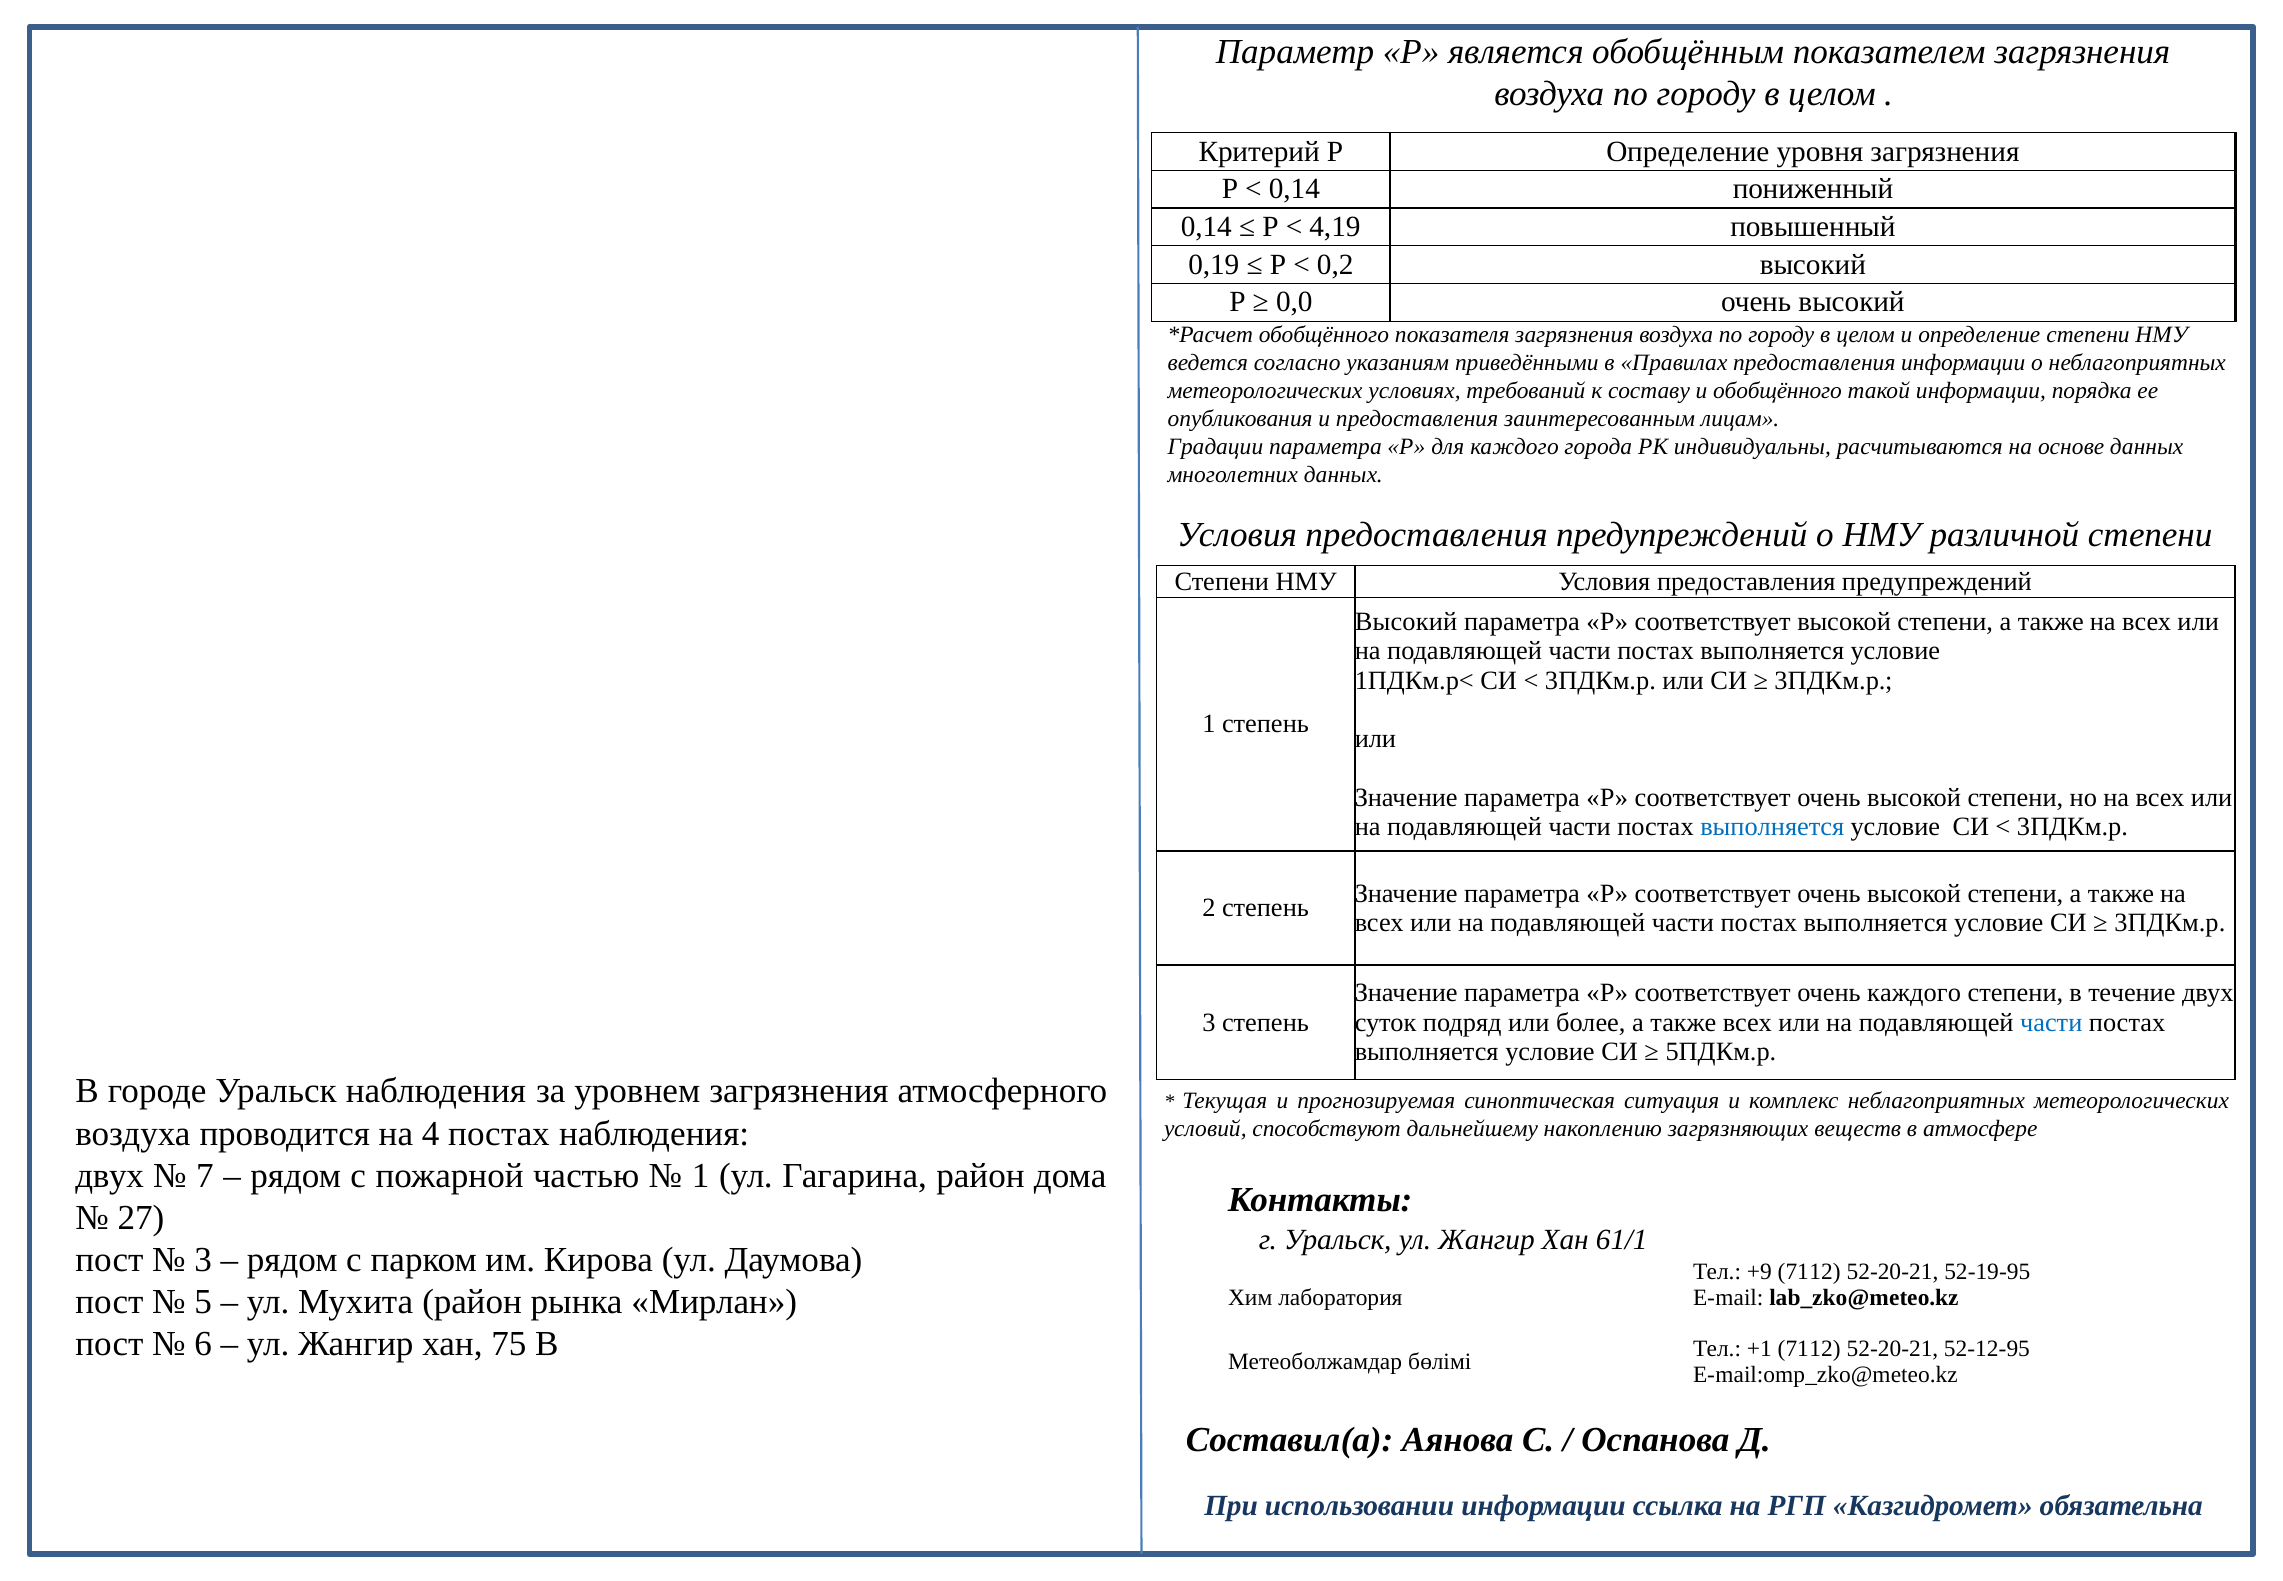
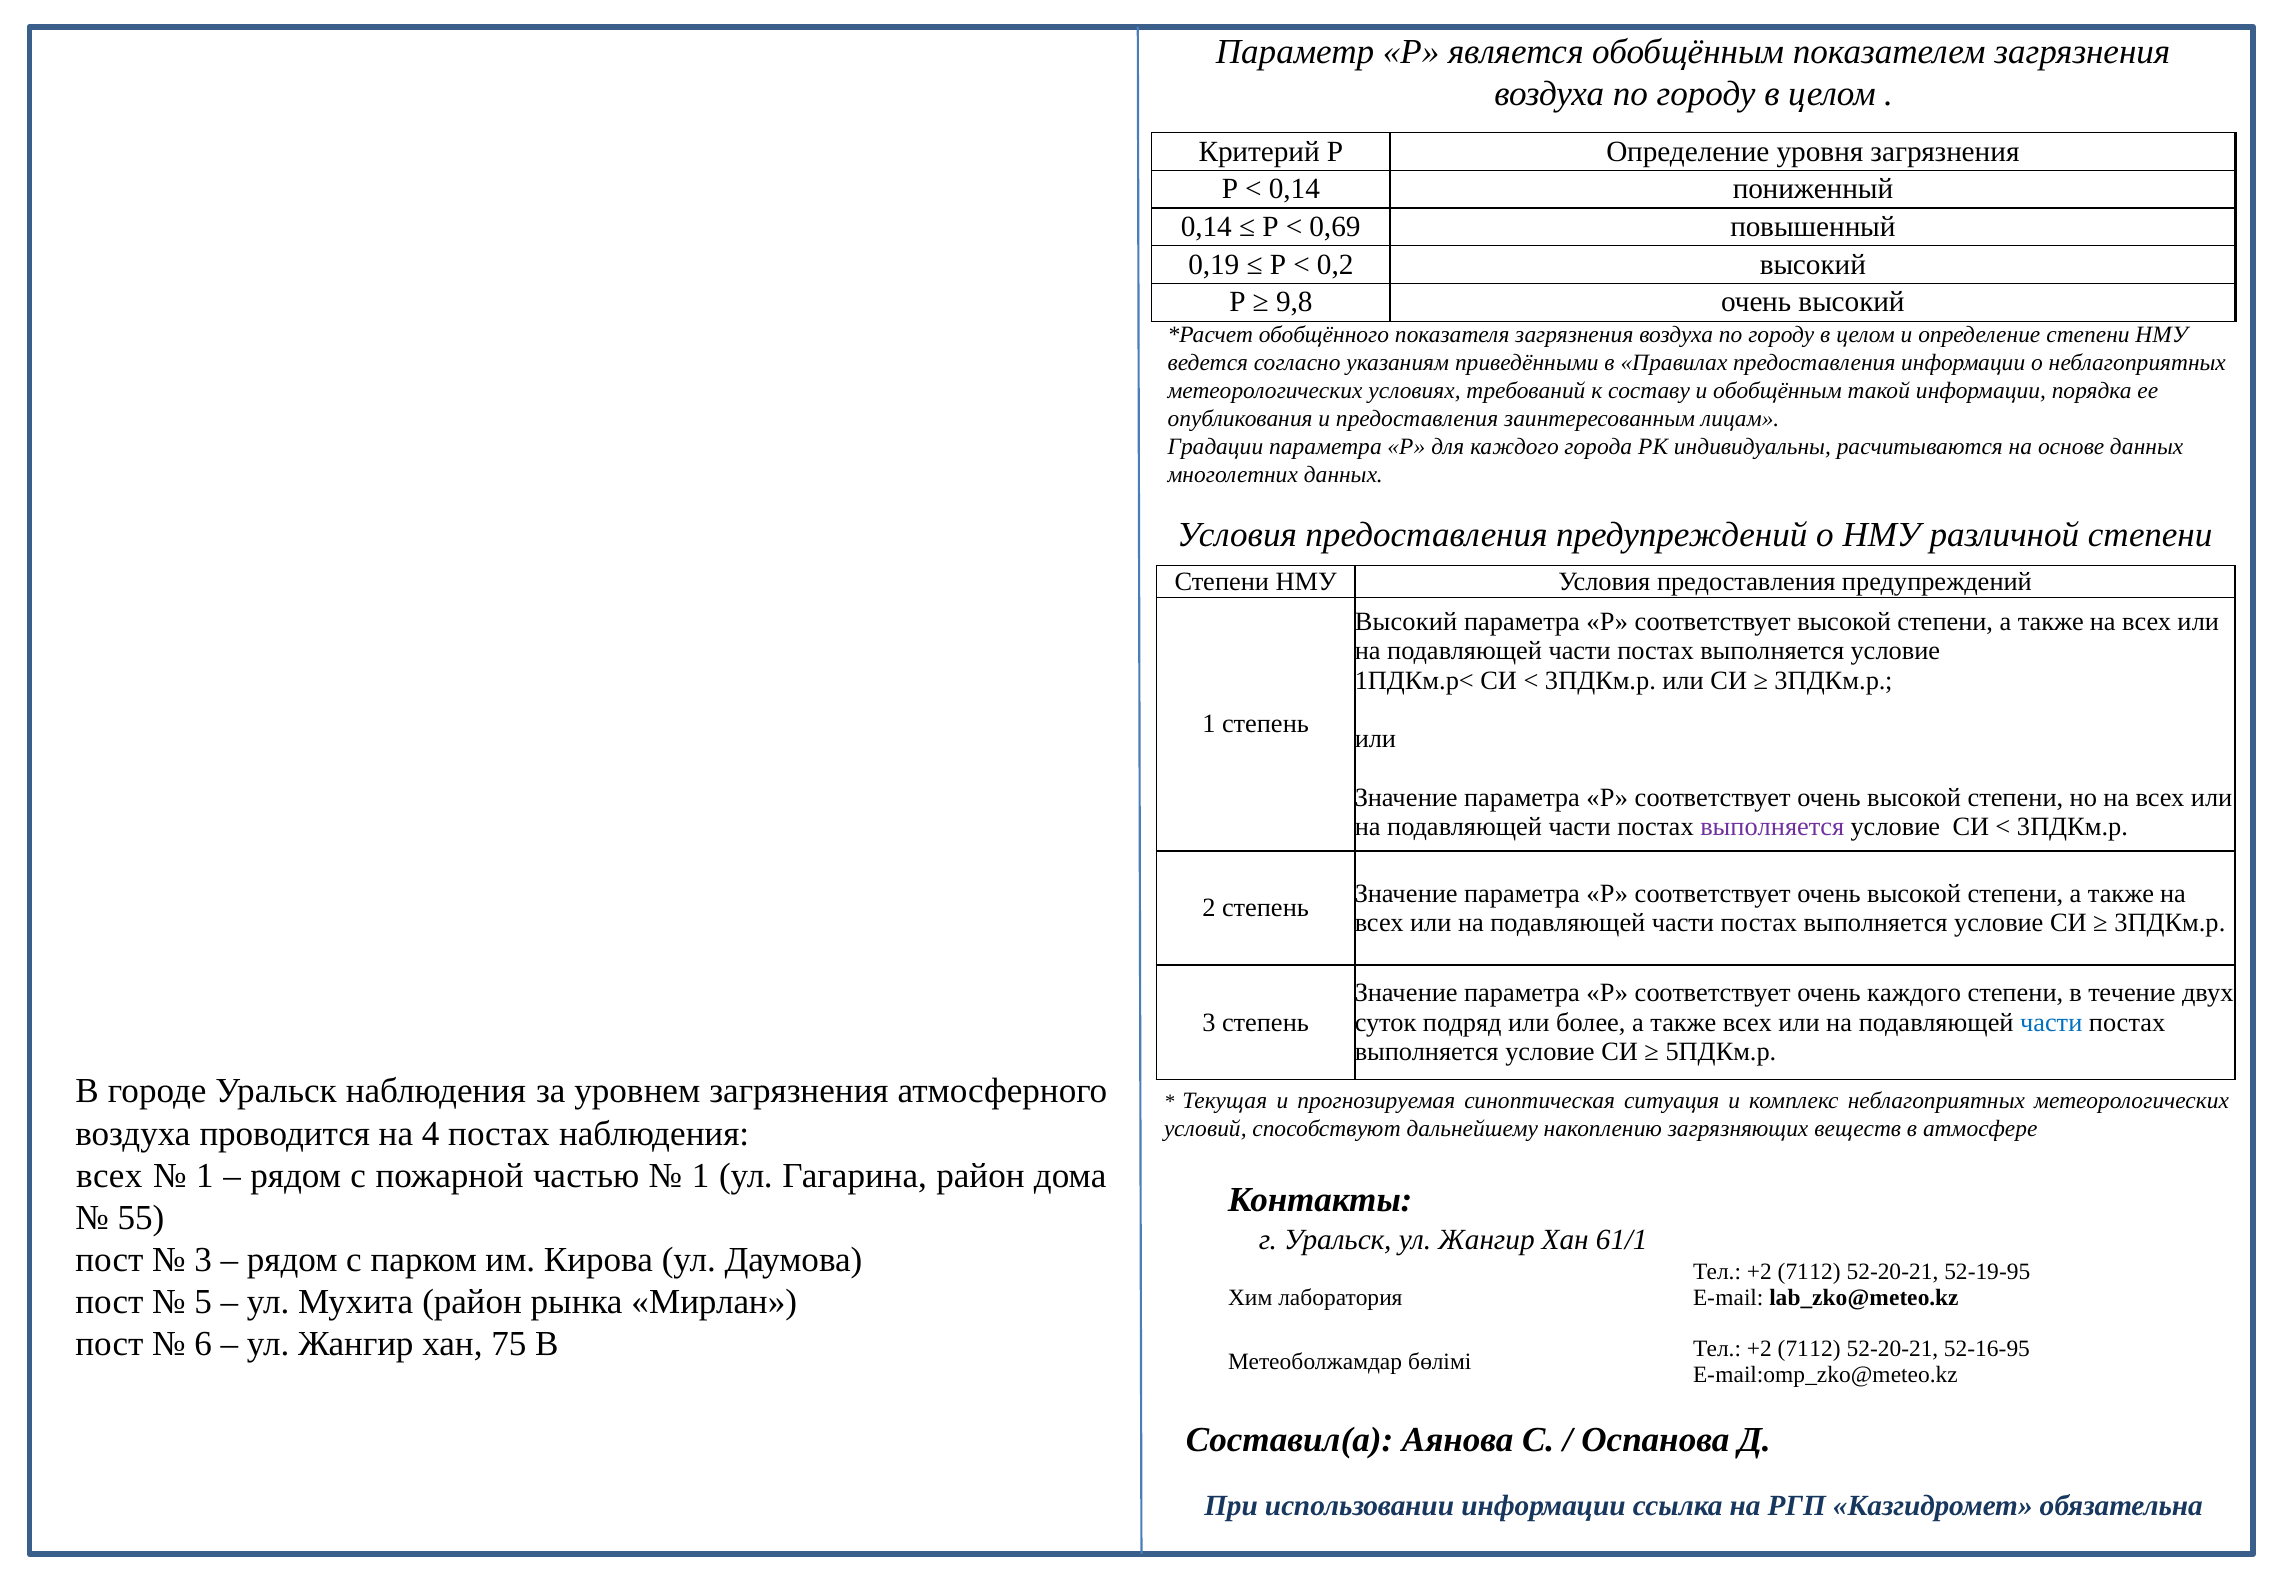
4,19: 4,19 -> 0,69 (1335, 227)
0,0: 0,0 -> 9,8 (1294, 302)
и обобщённого: обобщённого -> обобщённым (1777, 391)
выполняется colour: blue -> purple (1772, 826)
двух: двух -> всех (109, 1175)
7: 7 -> 1 (205, 1175)
27: 27 -> 55 (141, 1217)
+9: +9 -> +2 (1759, 1271)
+1: +1 -> +2 (1759, 1349)
52-12-95: 52-12-95 -> 52-16-95 (1987, 1349)
